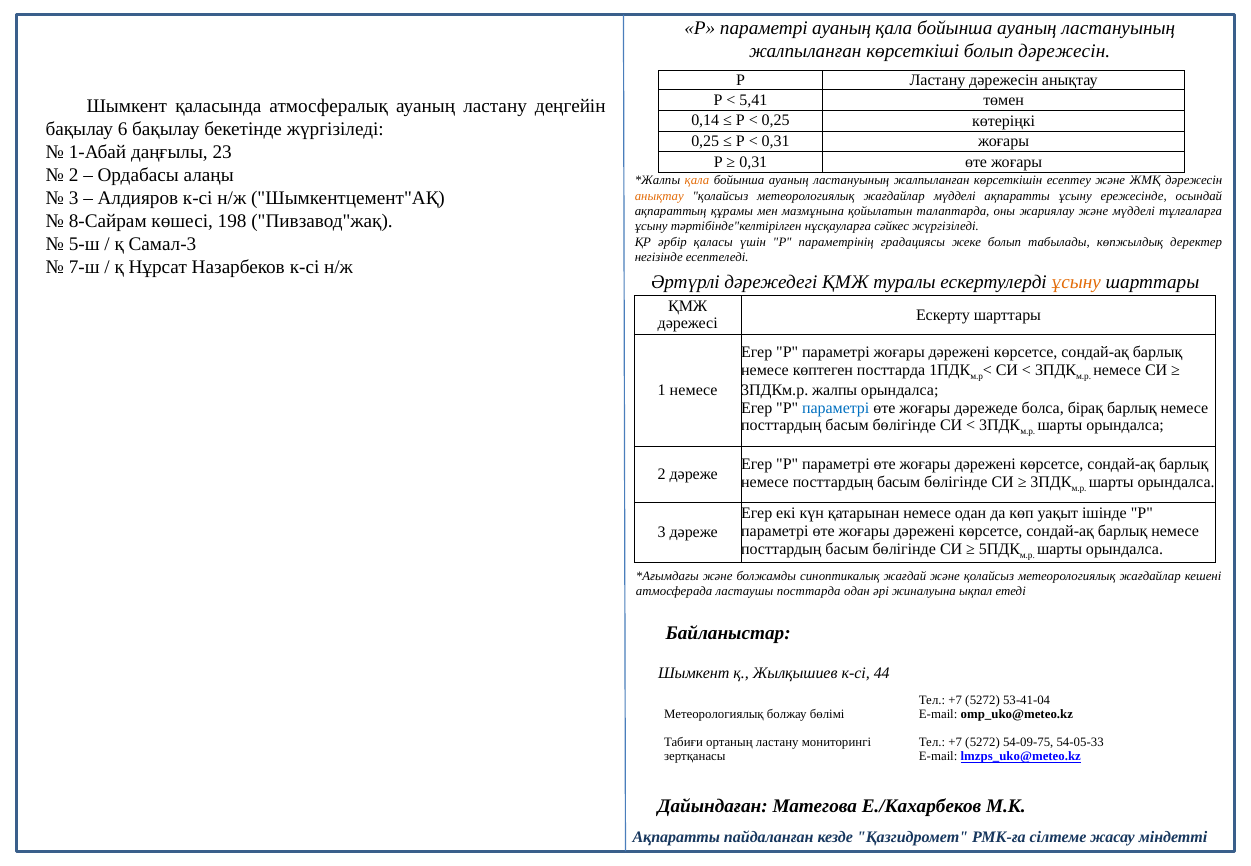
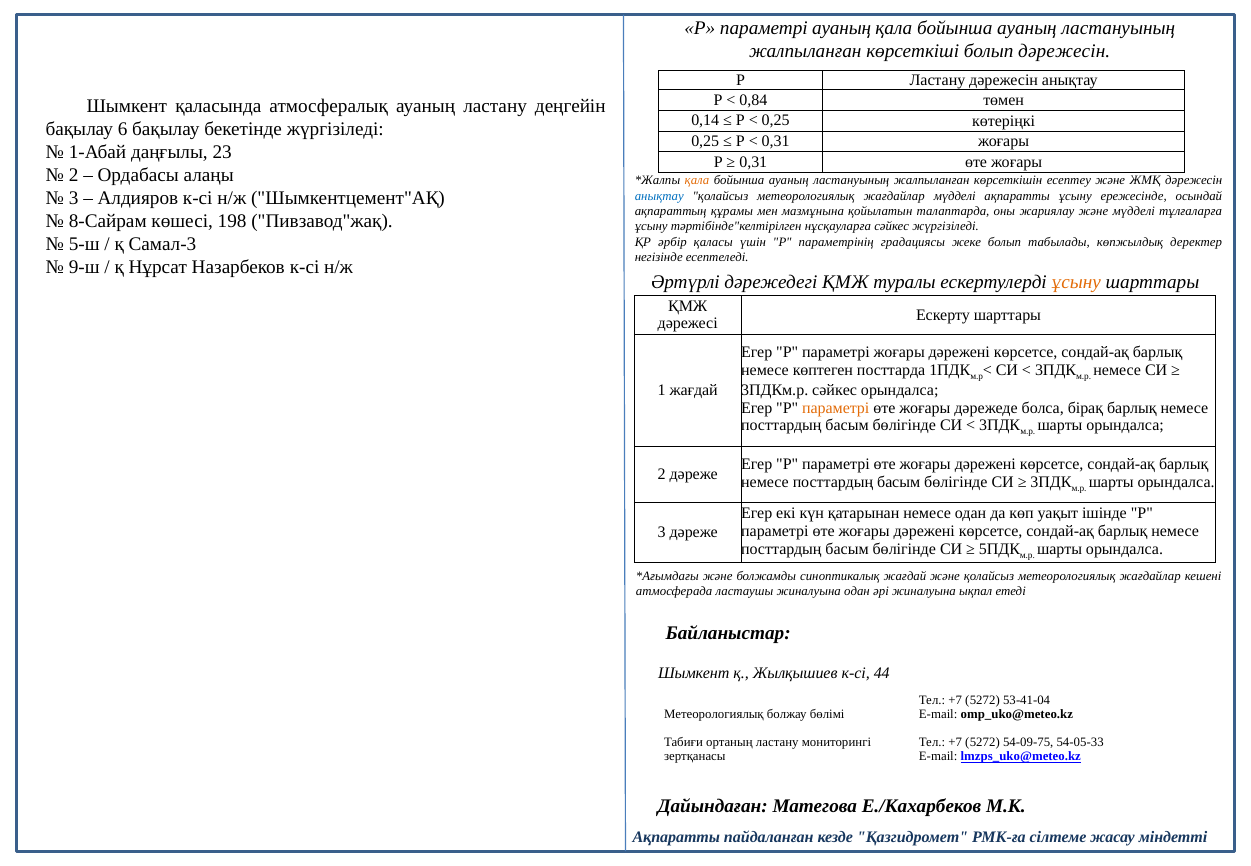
5,41: 5,41 -> 0,84 (753, 100)
анықтау colour: orange -> blue (659, 196)
7-ш: 7-ш -> 9-ш (84, 268)
1 немесе: немесе -> жағдай (694, 390)
3ПДКм.р жалпы: жалпы -> сәйкес (835, 390)
параметрі colour: blue -> orange (836, 408)
ластаушы посттарда: посттарда -> жиналуына (809, 592)
